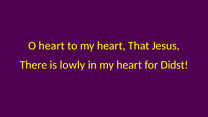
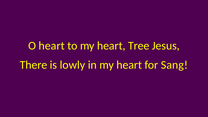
That: That -> Tree (139, 46)
Didst: Didst -> Sang (174, 65)
